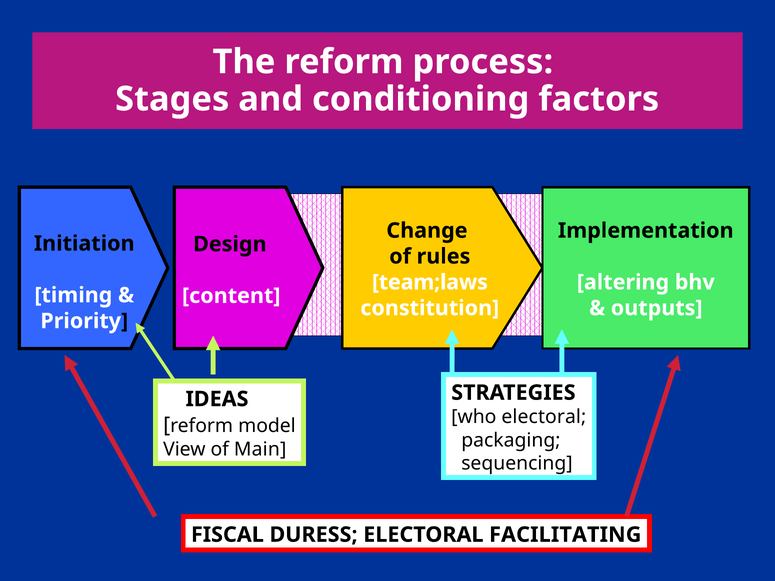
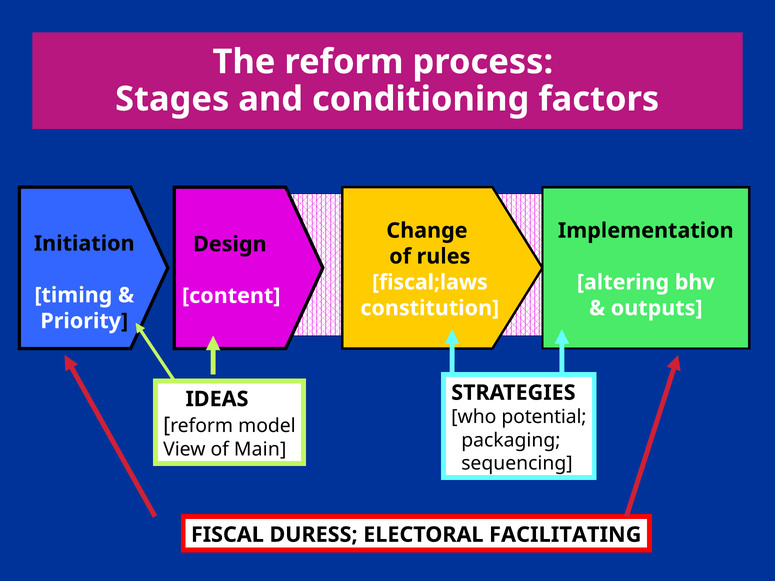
team;laws: team;laws -> fiscal;laws (430, 282)
who electoral: electoral -> potential (544, 417)
